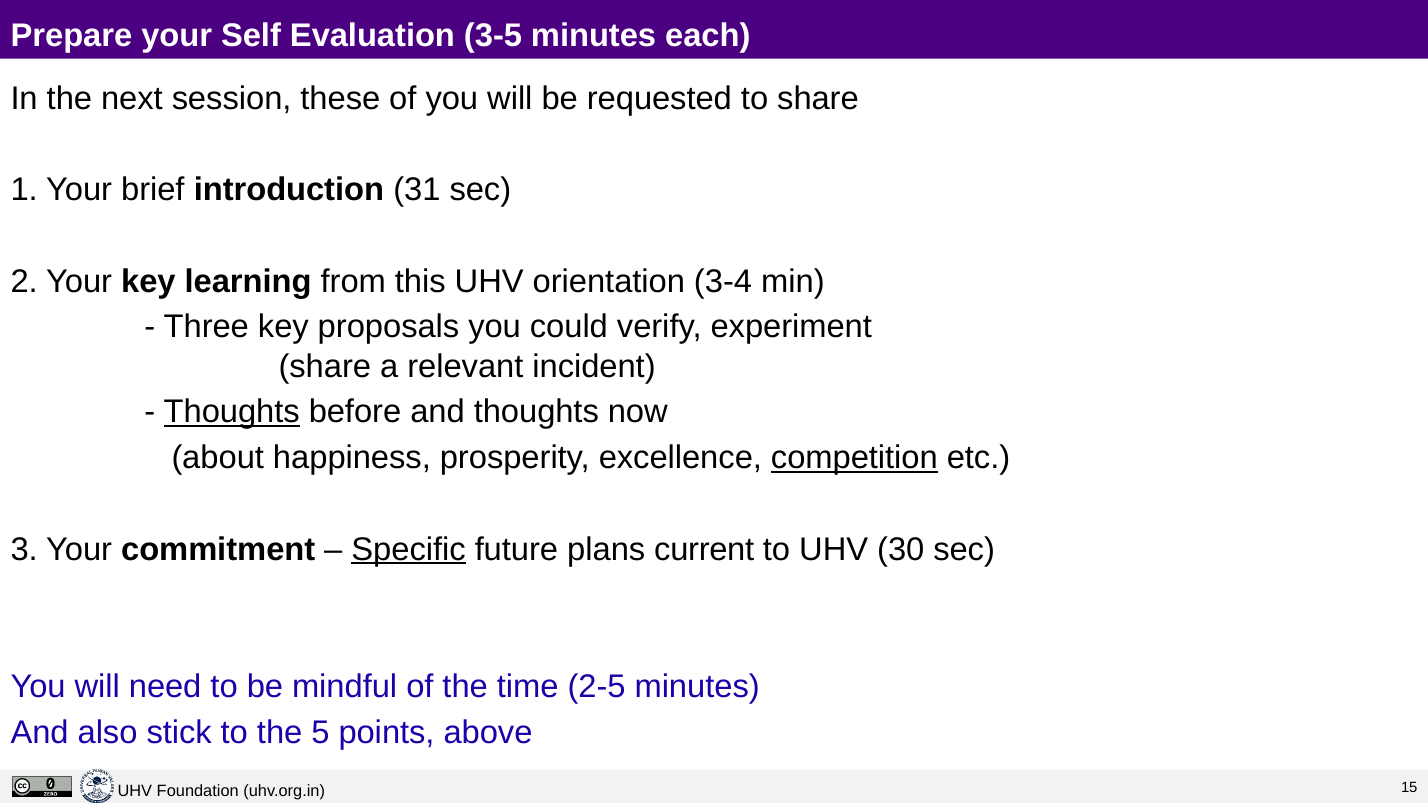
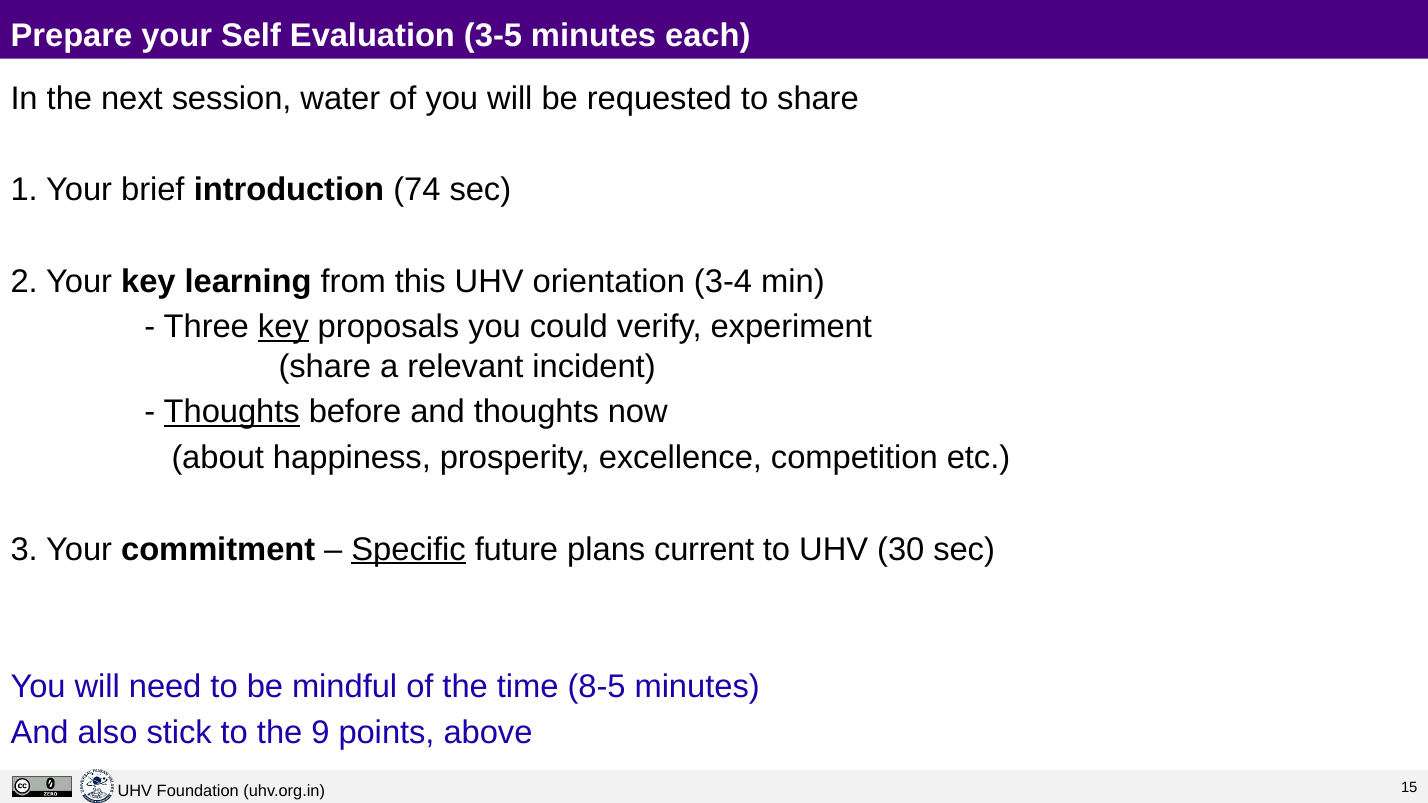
these: these -> water (340, 99)
31: 31 -> 74 (417, 190)
key underline: none -> present (283, 327)
competition underline: present -> none (854, 458)
2-5: 2-5 -> 8-5 (597, 687)
5: 5 -> 9 (320, 732)
